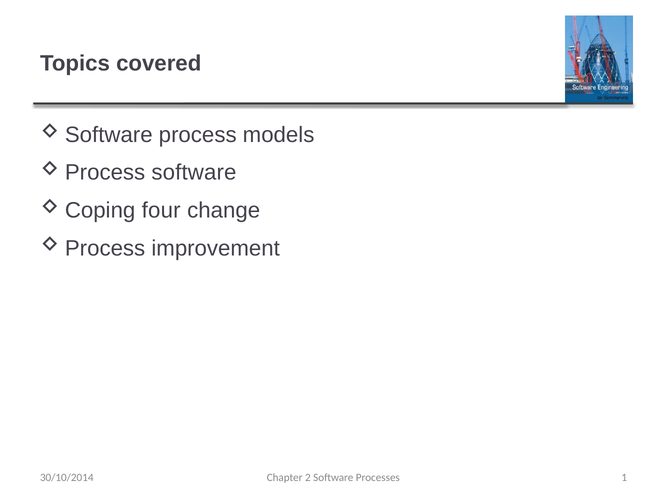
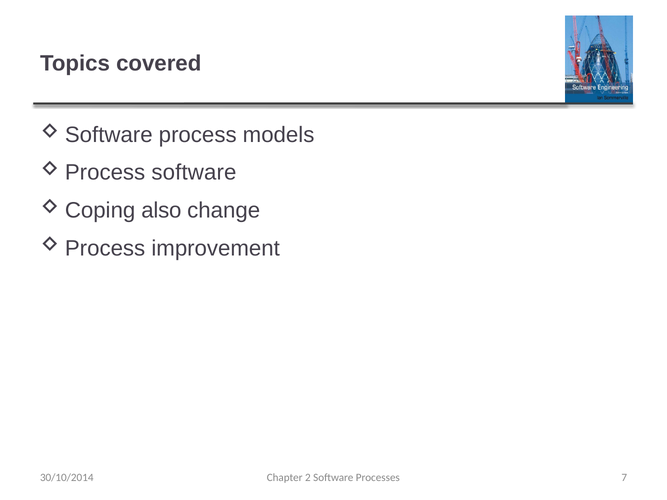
four: four -> also (161, 211)
1: 1 -> 7 (624, 478)
